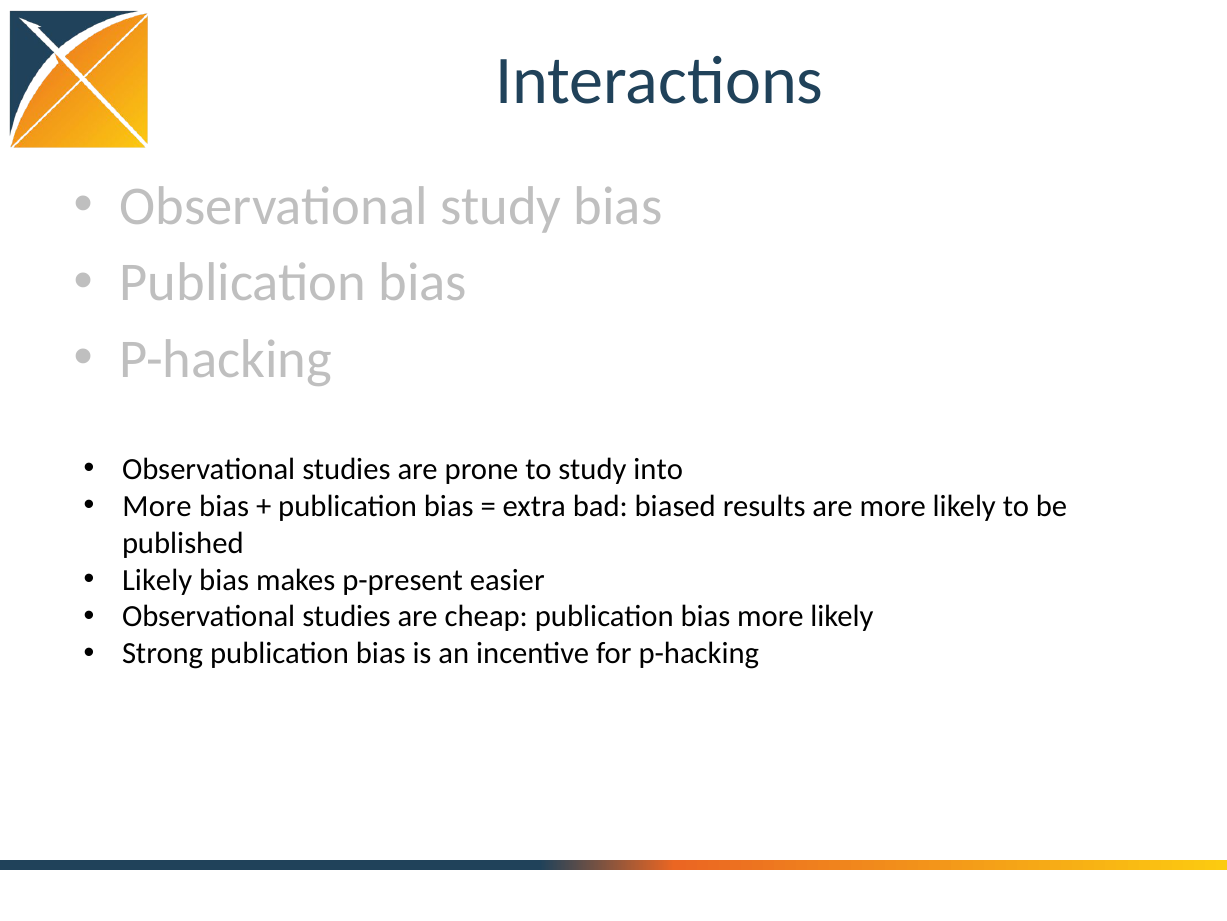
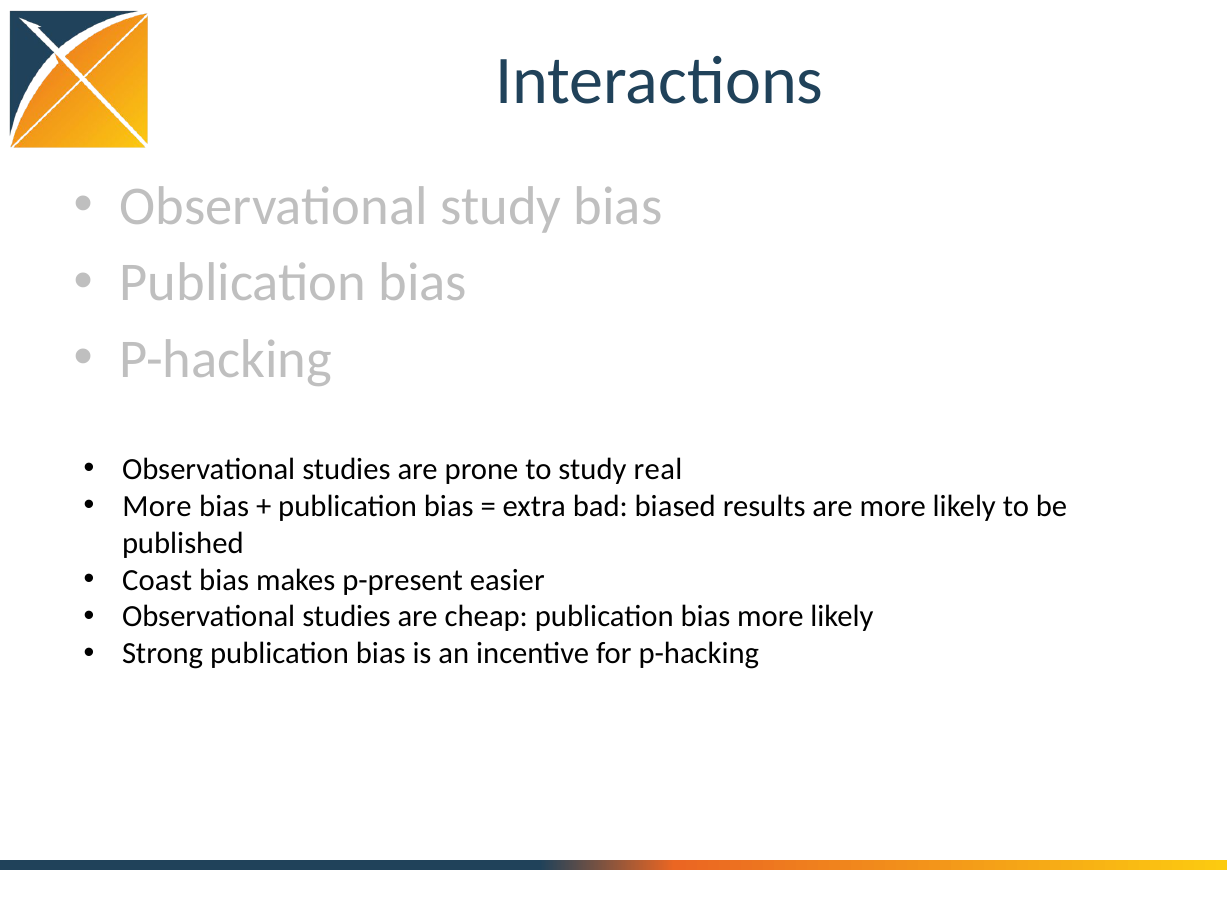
into: into -> real (658, 469)
Likely: Likely -> Coast (157, 579)
